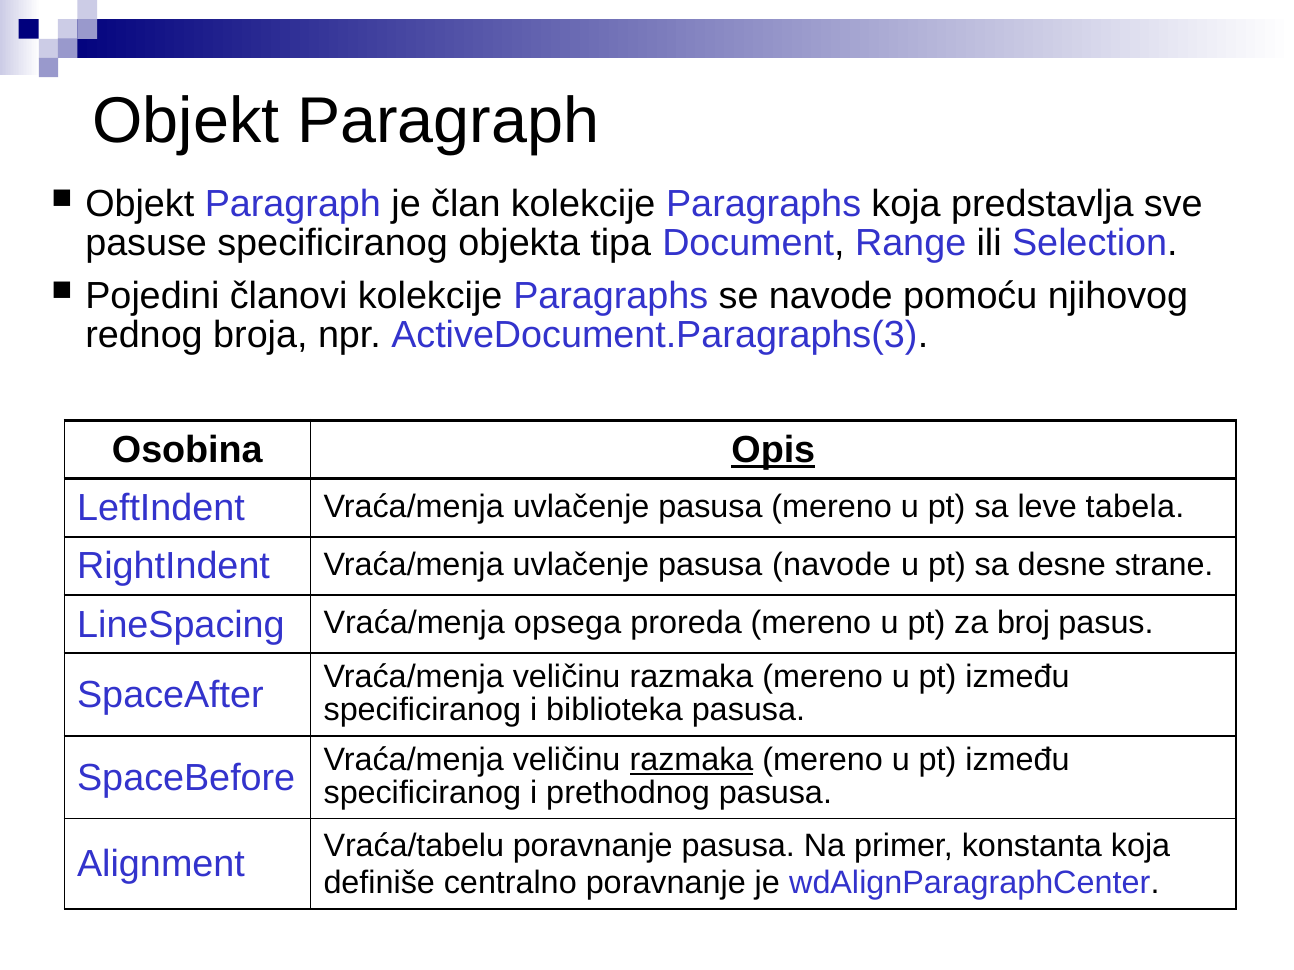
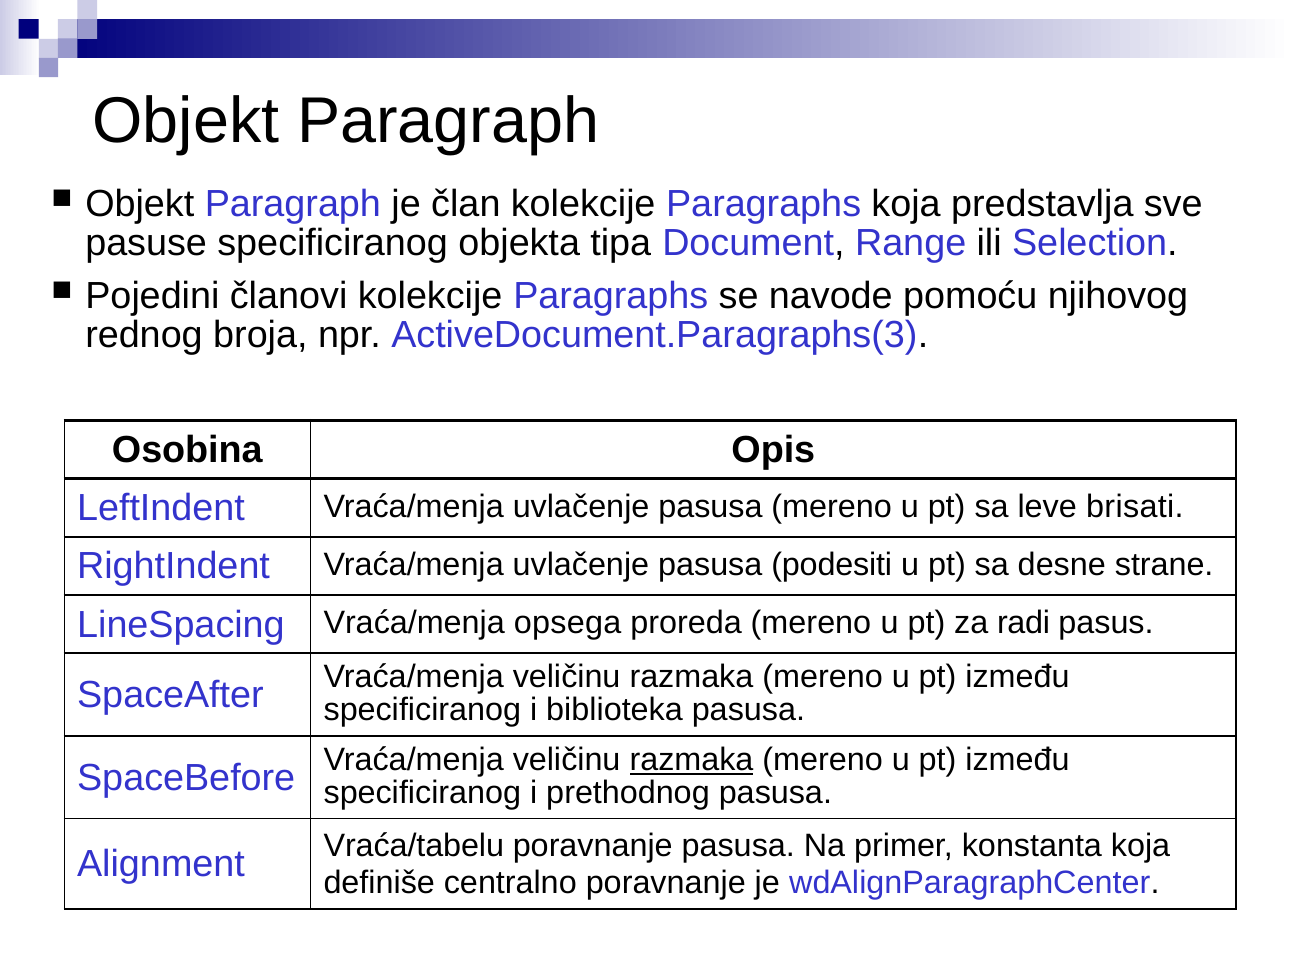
Opis underline: present -> none (773, 450)
tabela: tabela -> brisati (1135, 507)
pasusa navode: navode -> podesiti (832, 565)
broj: broj -> radi (1024, 623)
